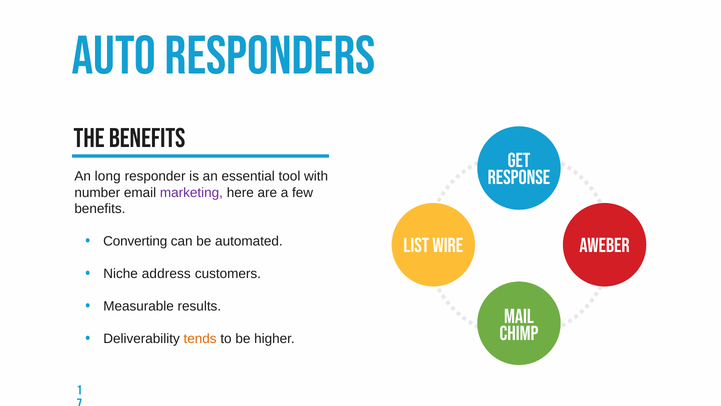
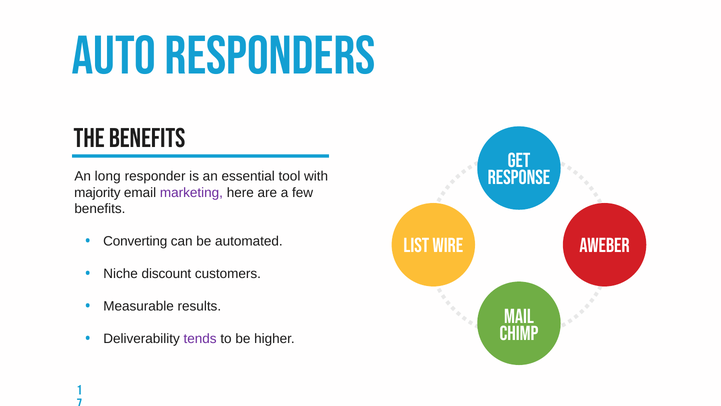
number: number -> majority (97, 192)
address: address -> discount (166, 273)
tends colour: orange -> purple (200, 338)
